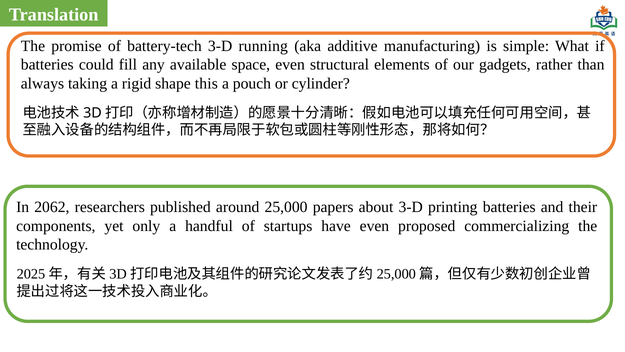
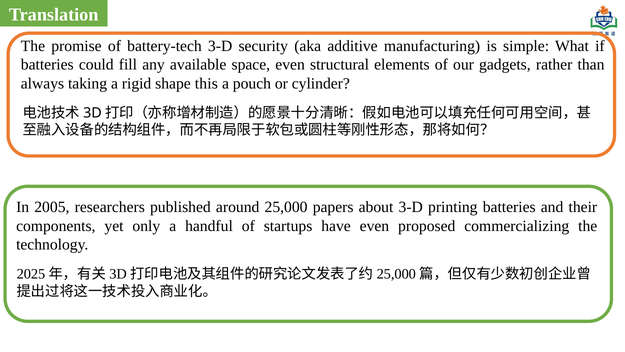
running: running -> security (263, 46)
2062: 2062 -> 2005 (52, 207)
